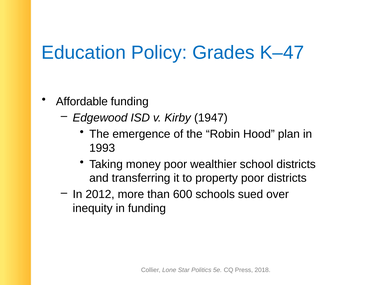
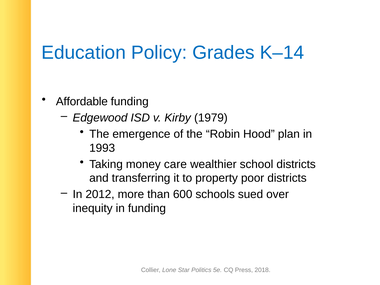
K–47: K–47 -> K–14 (282, 53)
1947: 1947 -> 1979 (211, 118)
money poor: poor -> care (175, 164)
